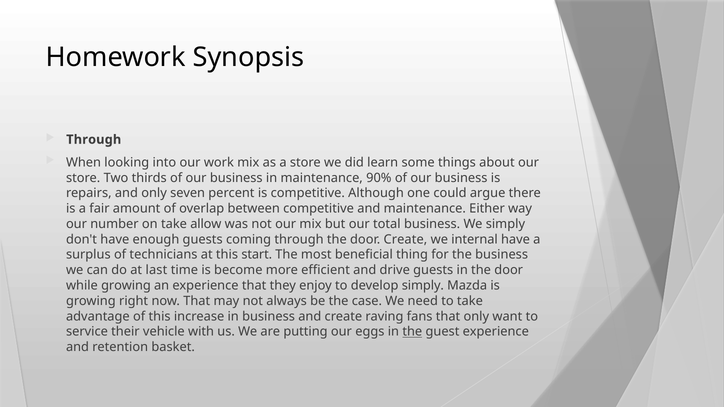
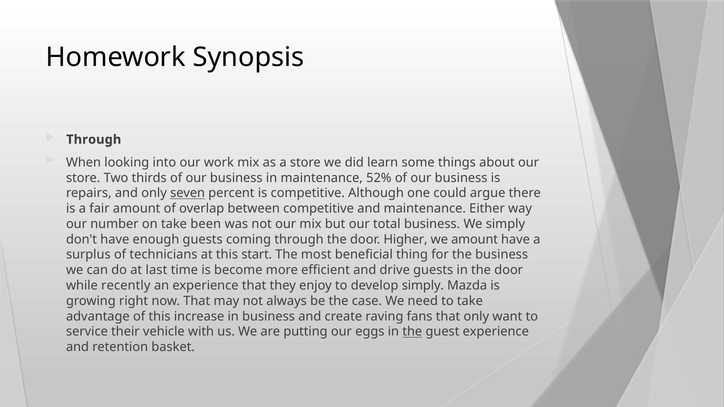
90%: 90% -> 52% (379, 178)
seven underline: none -> present (188, 193)
allow: allow -> been (206, 224)
door Create: Create -> Higher (406, 240)
we internal: internal -> amount (475, 240)
while growing: growing -> recently (126, 286)
